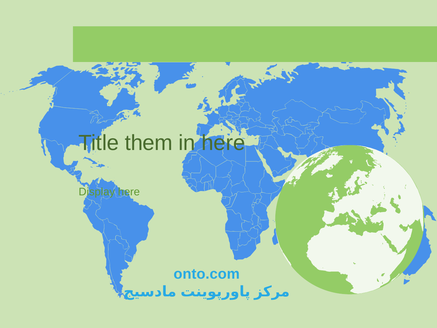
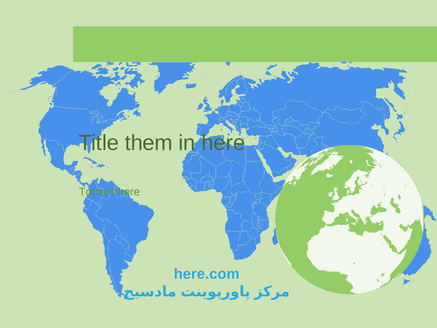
Display: Display -> Torrent (97, 192)
onto.com: onto.com -> here.com (207, 274)
